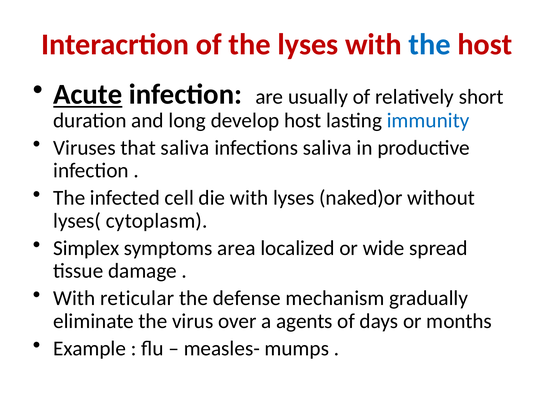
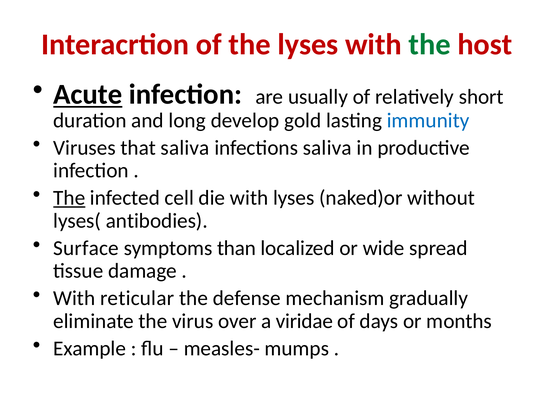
the colour: blue -> green (430, 44)
develop host: host -> gold (303, 121)
The underline: none -> present (69, 198)
cytoplasm: cytoplasm -> antibodies (157, 221)
Simplex: Simplex -> Surface (86, 248)
area: area -> than (237, 248)
agents: agents -> viridae (304, 322)
